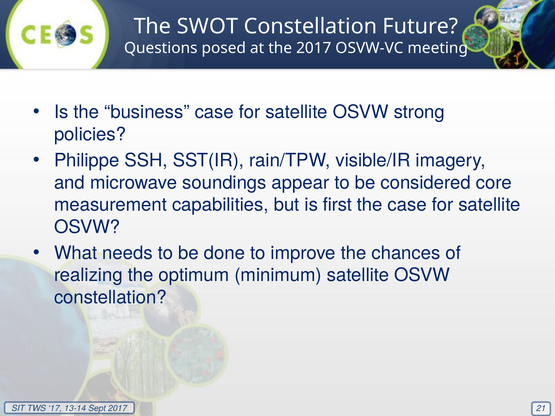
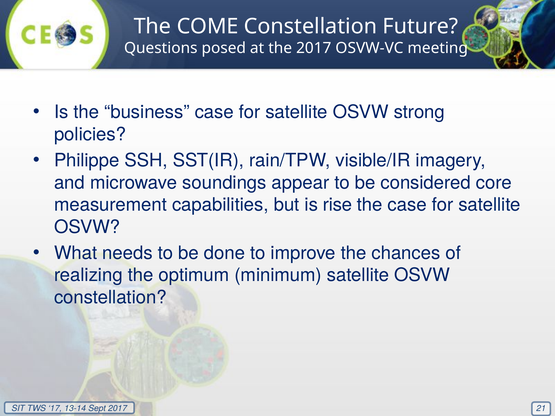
SWOT: SWOT -> COME (208, 26)
first: first -> rise (338, 205)
